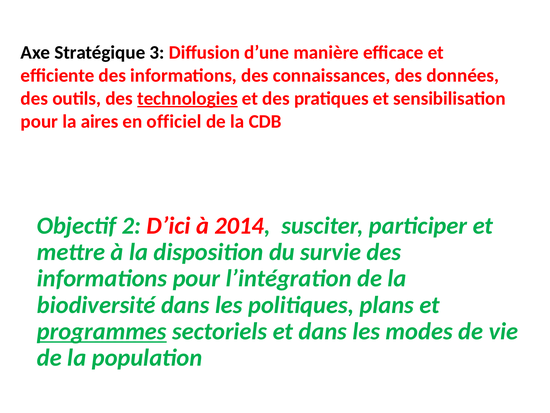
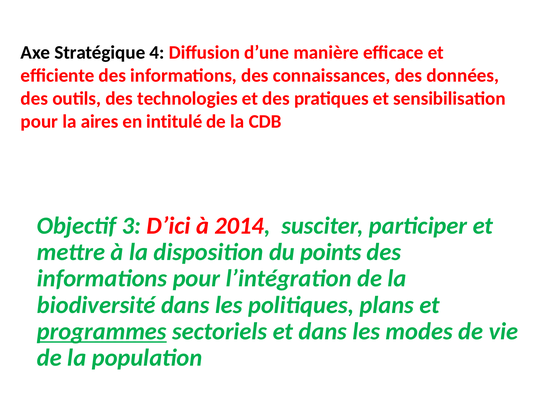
3: 3 -> 4 (157, 53)
technologies underline: present -> none (187, 98)
officiel: officiel -> intitulé (174, 121)
2: 2 -> 3 (131, 225)
survie: survie -> points (331, 252)
